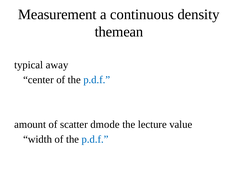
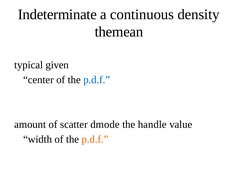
Measurement: Measurement -> Indeterminate (57, 14)
away: away -> given (57, 65)
lecture: lecture -> handle (152, 124)
p.d.f colour: blue -> orange (95, 139)
